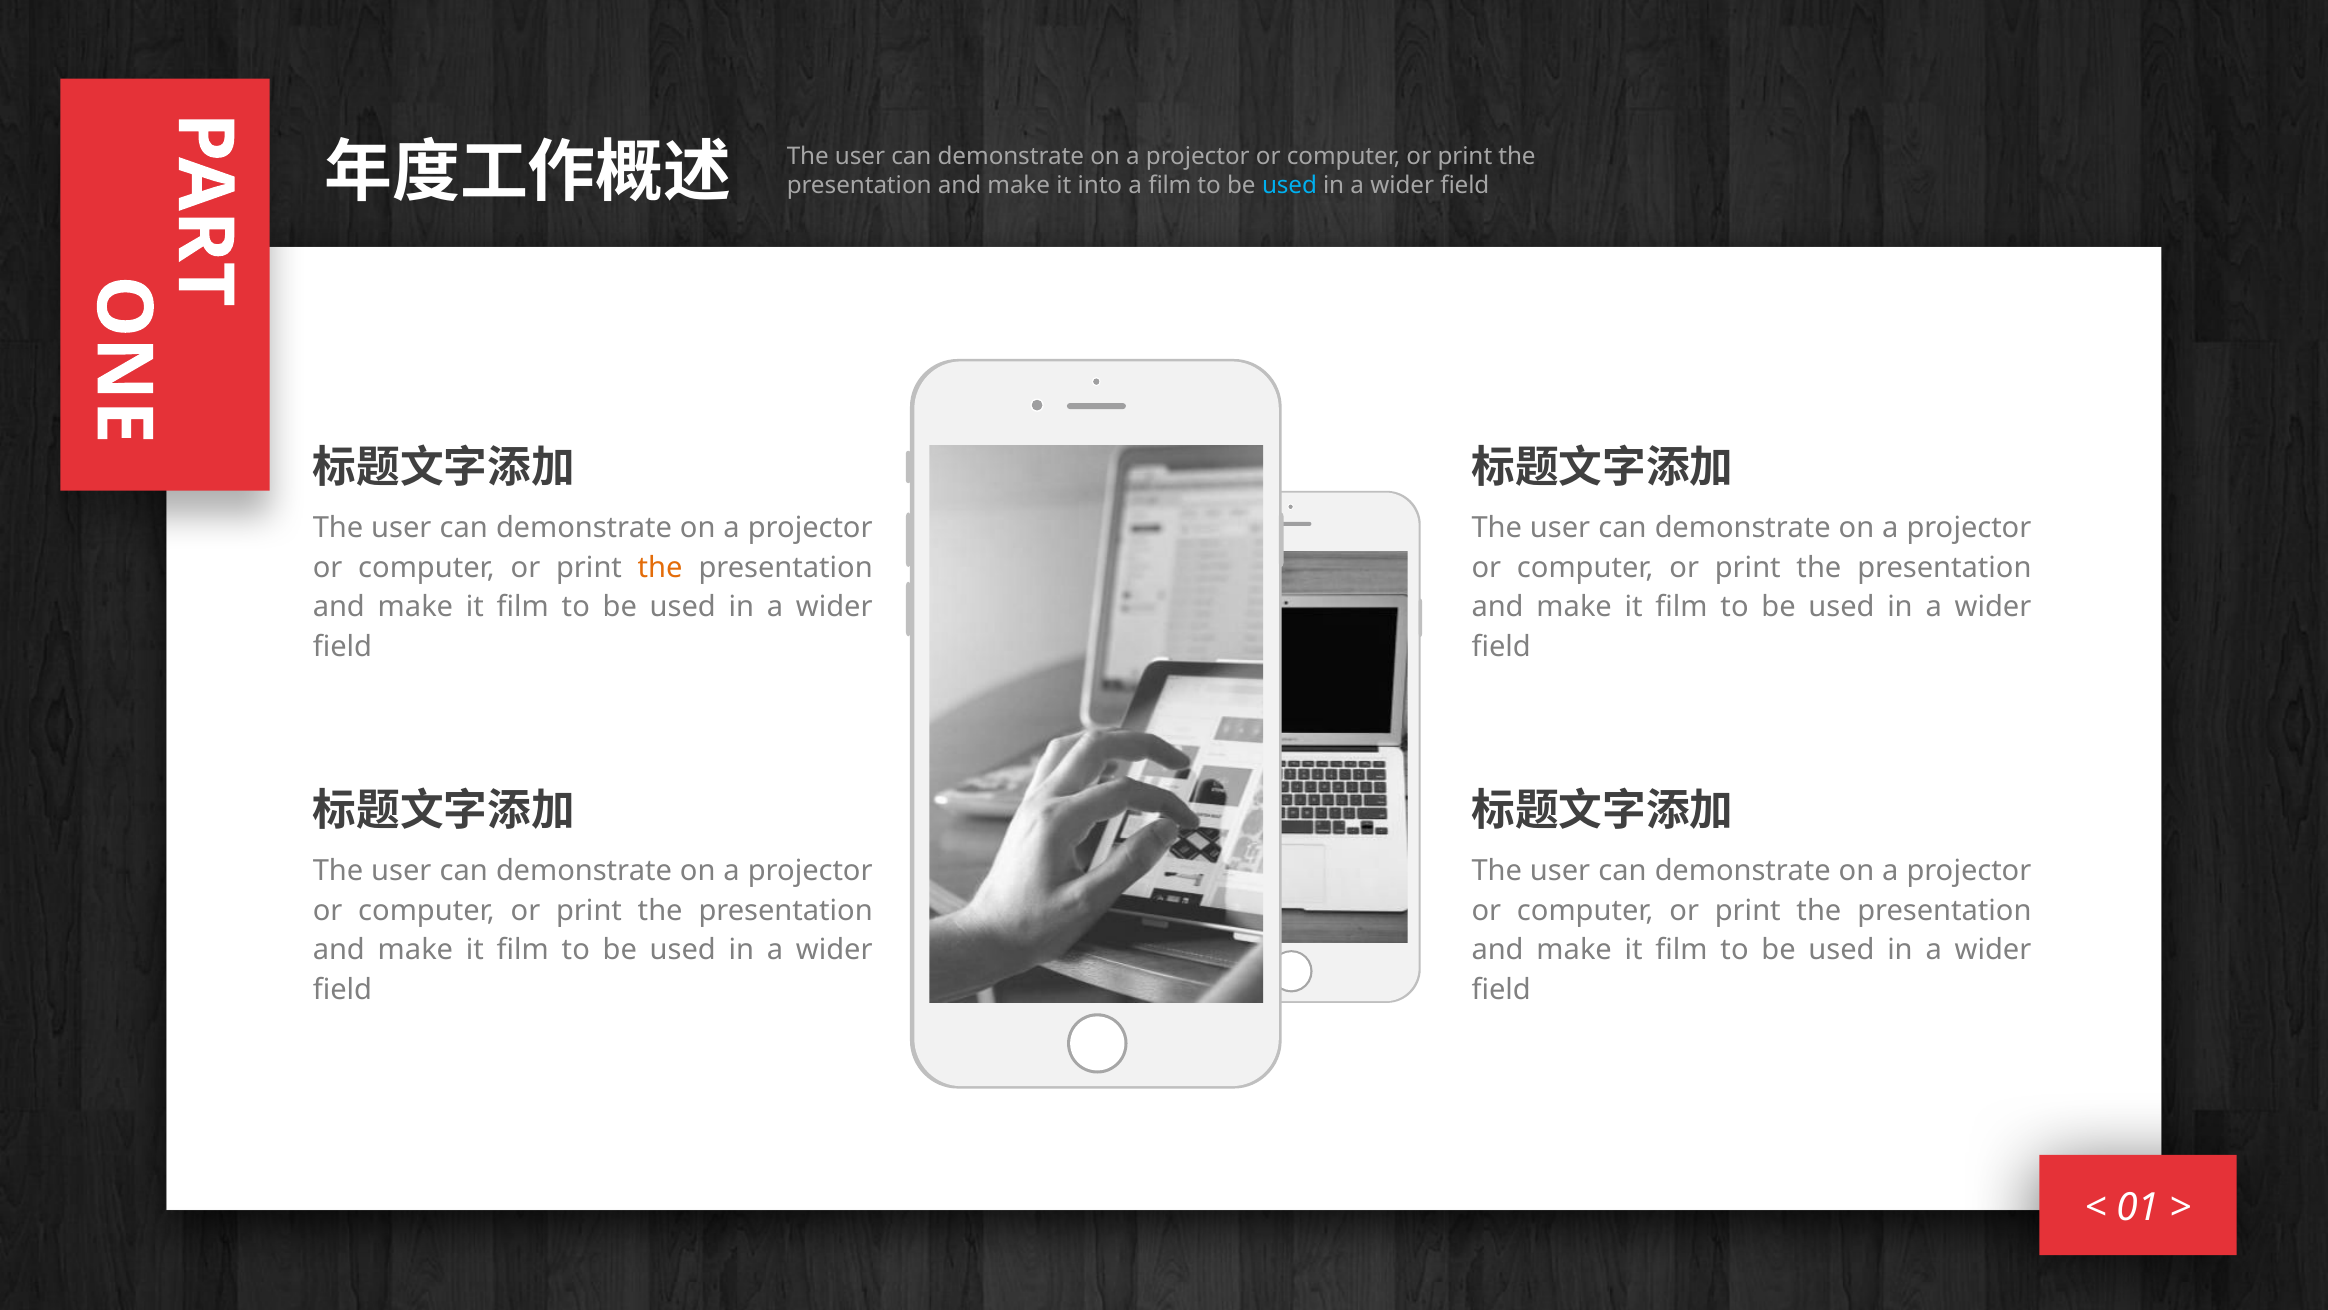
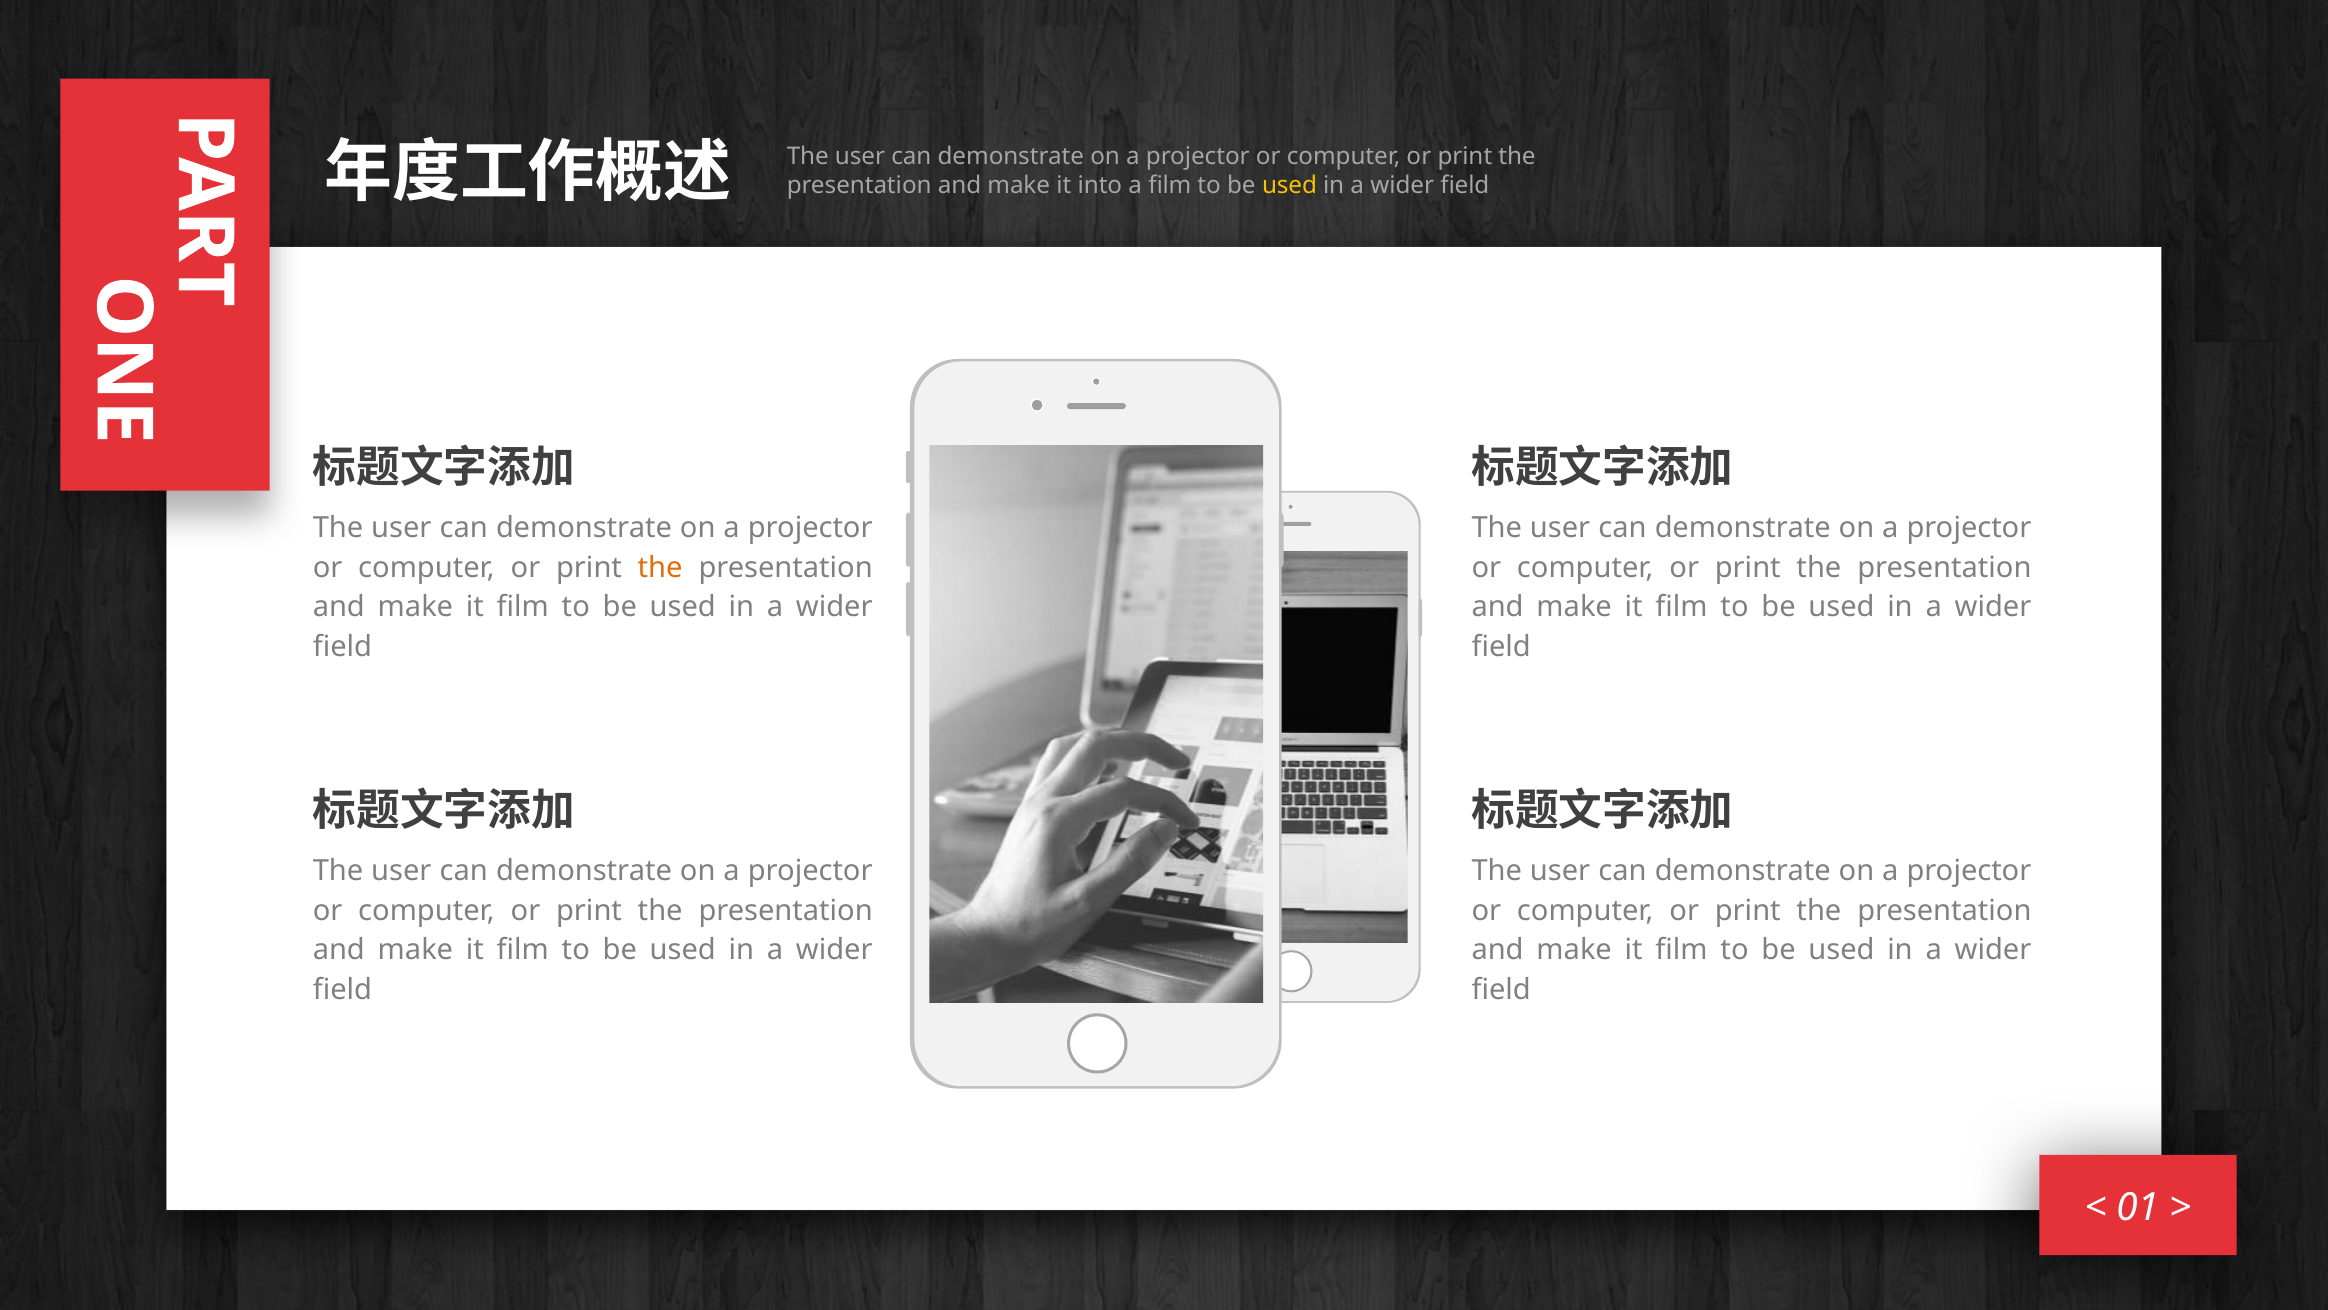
used colour: light blue -> yellow (1289, 185)
